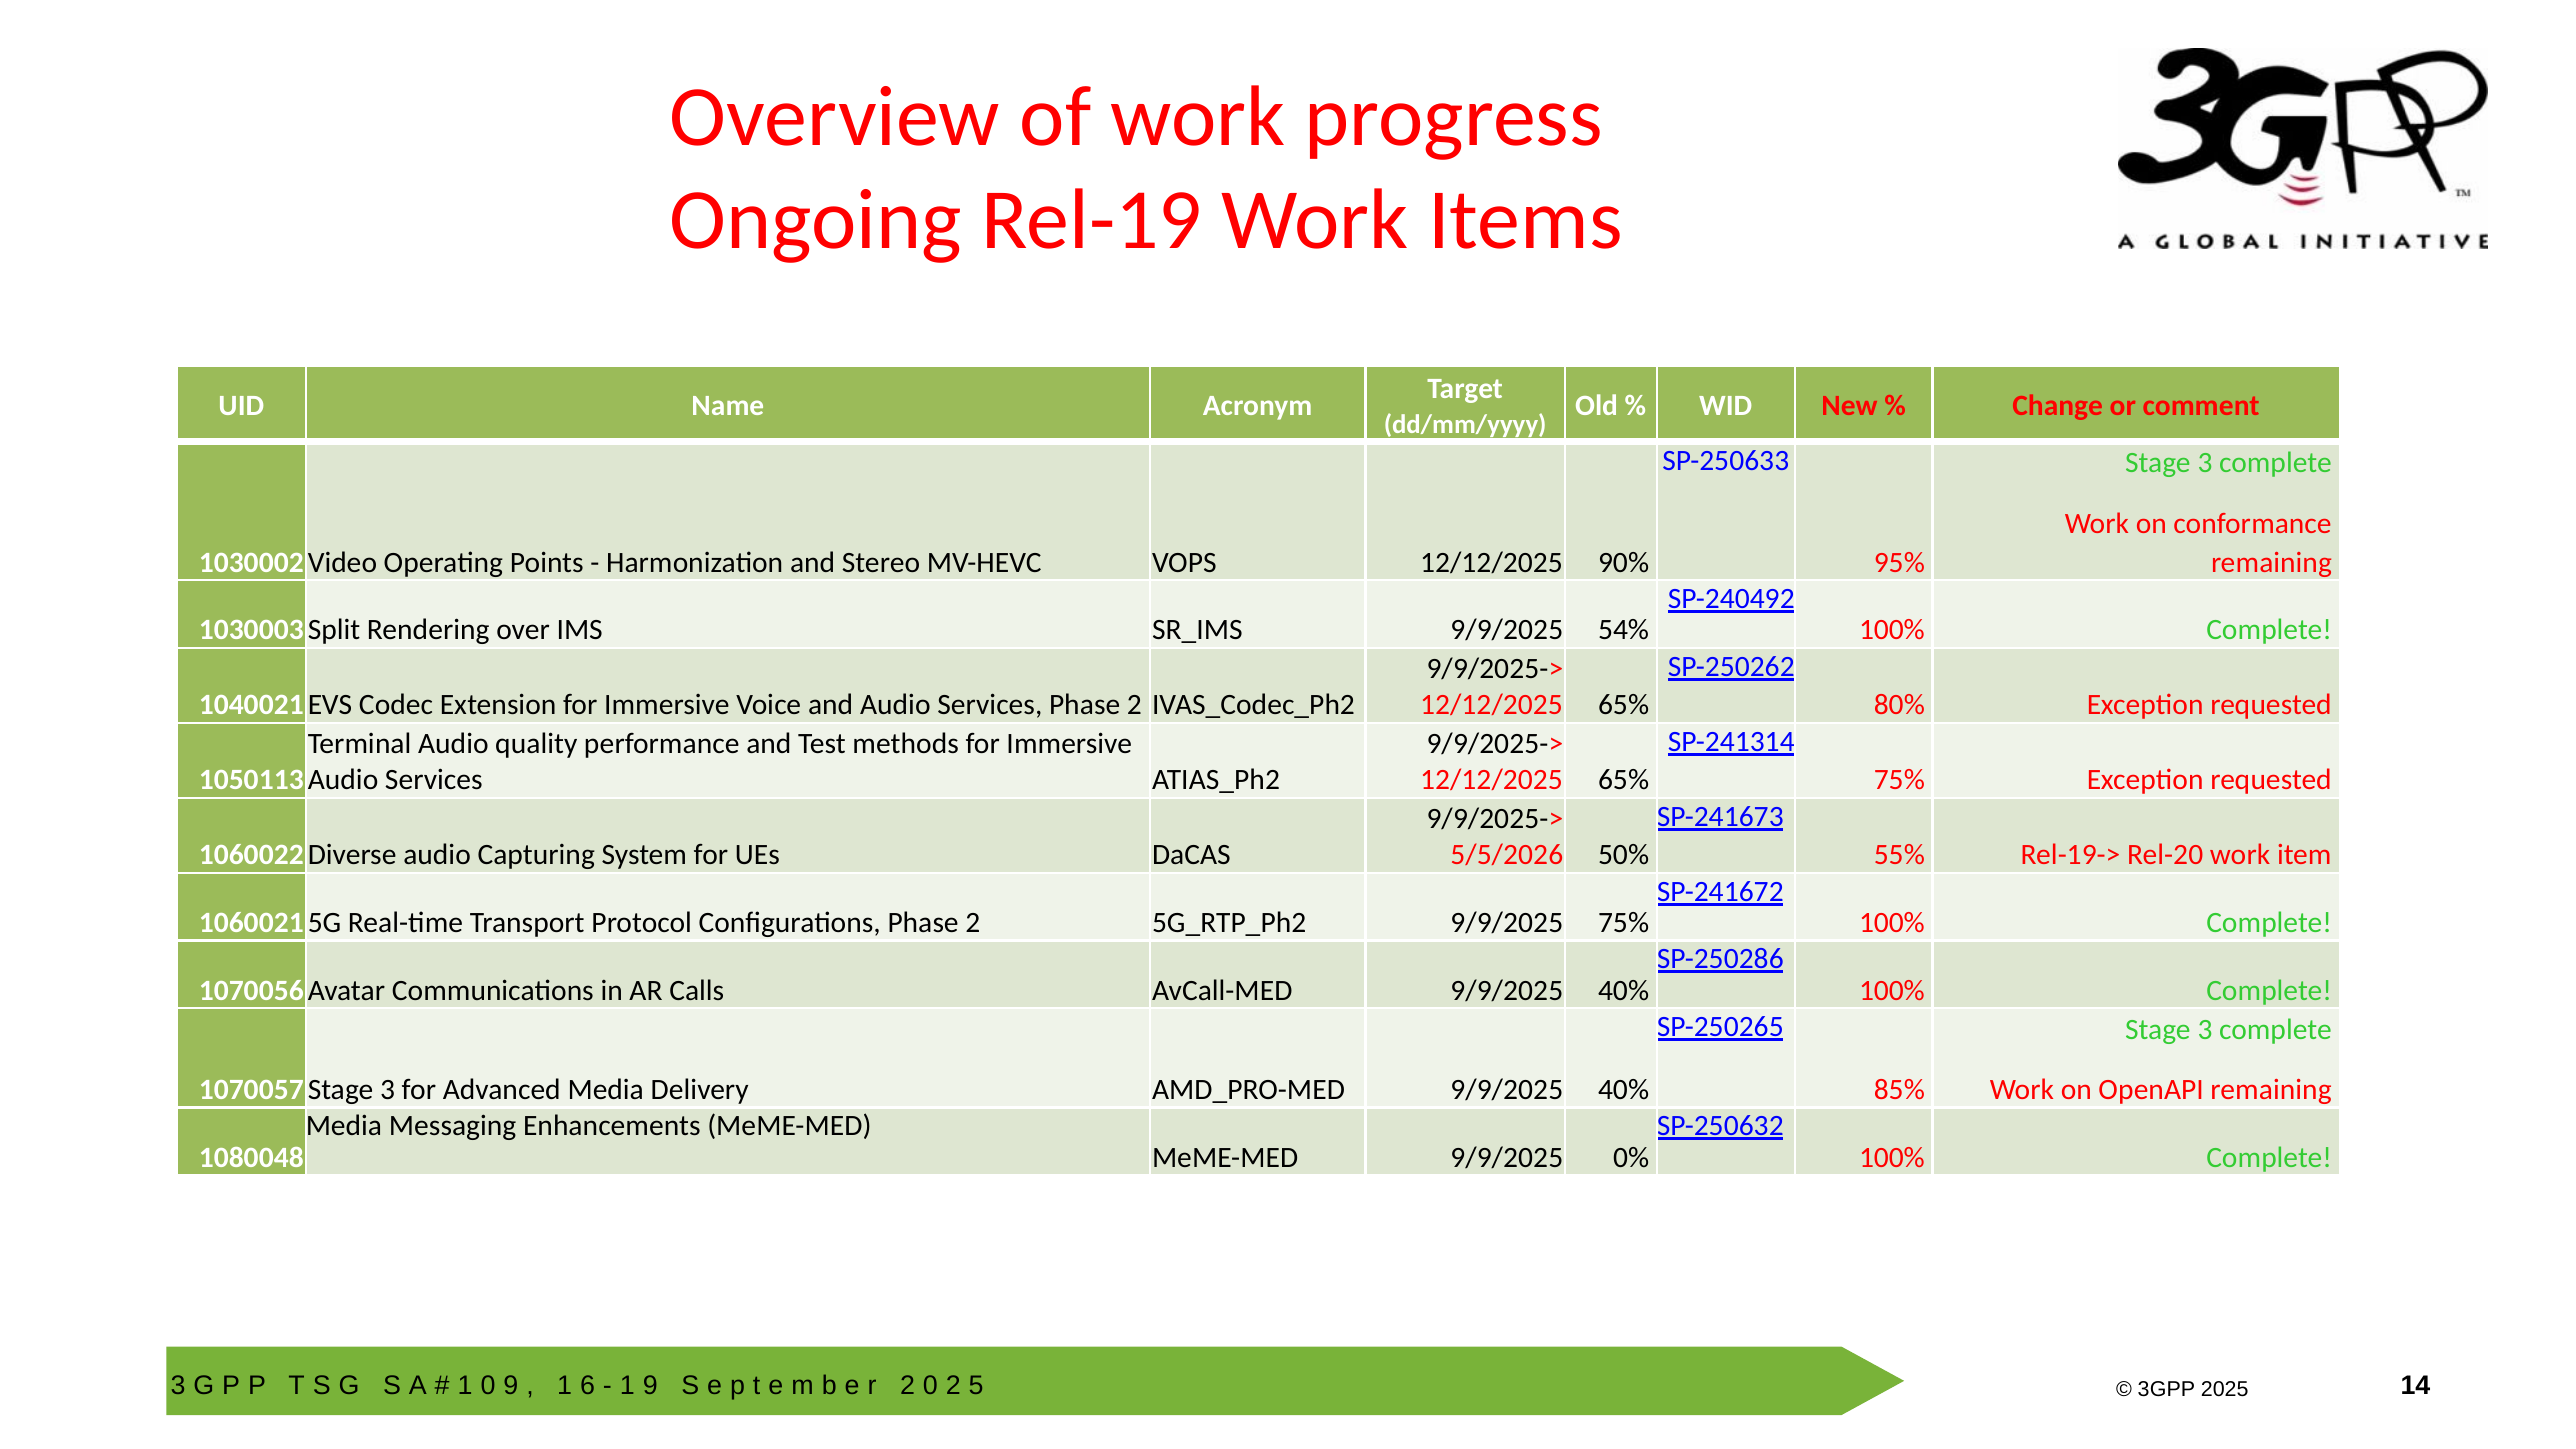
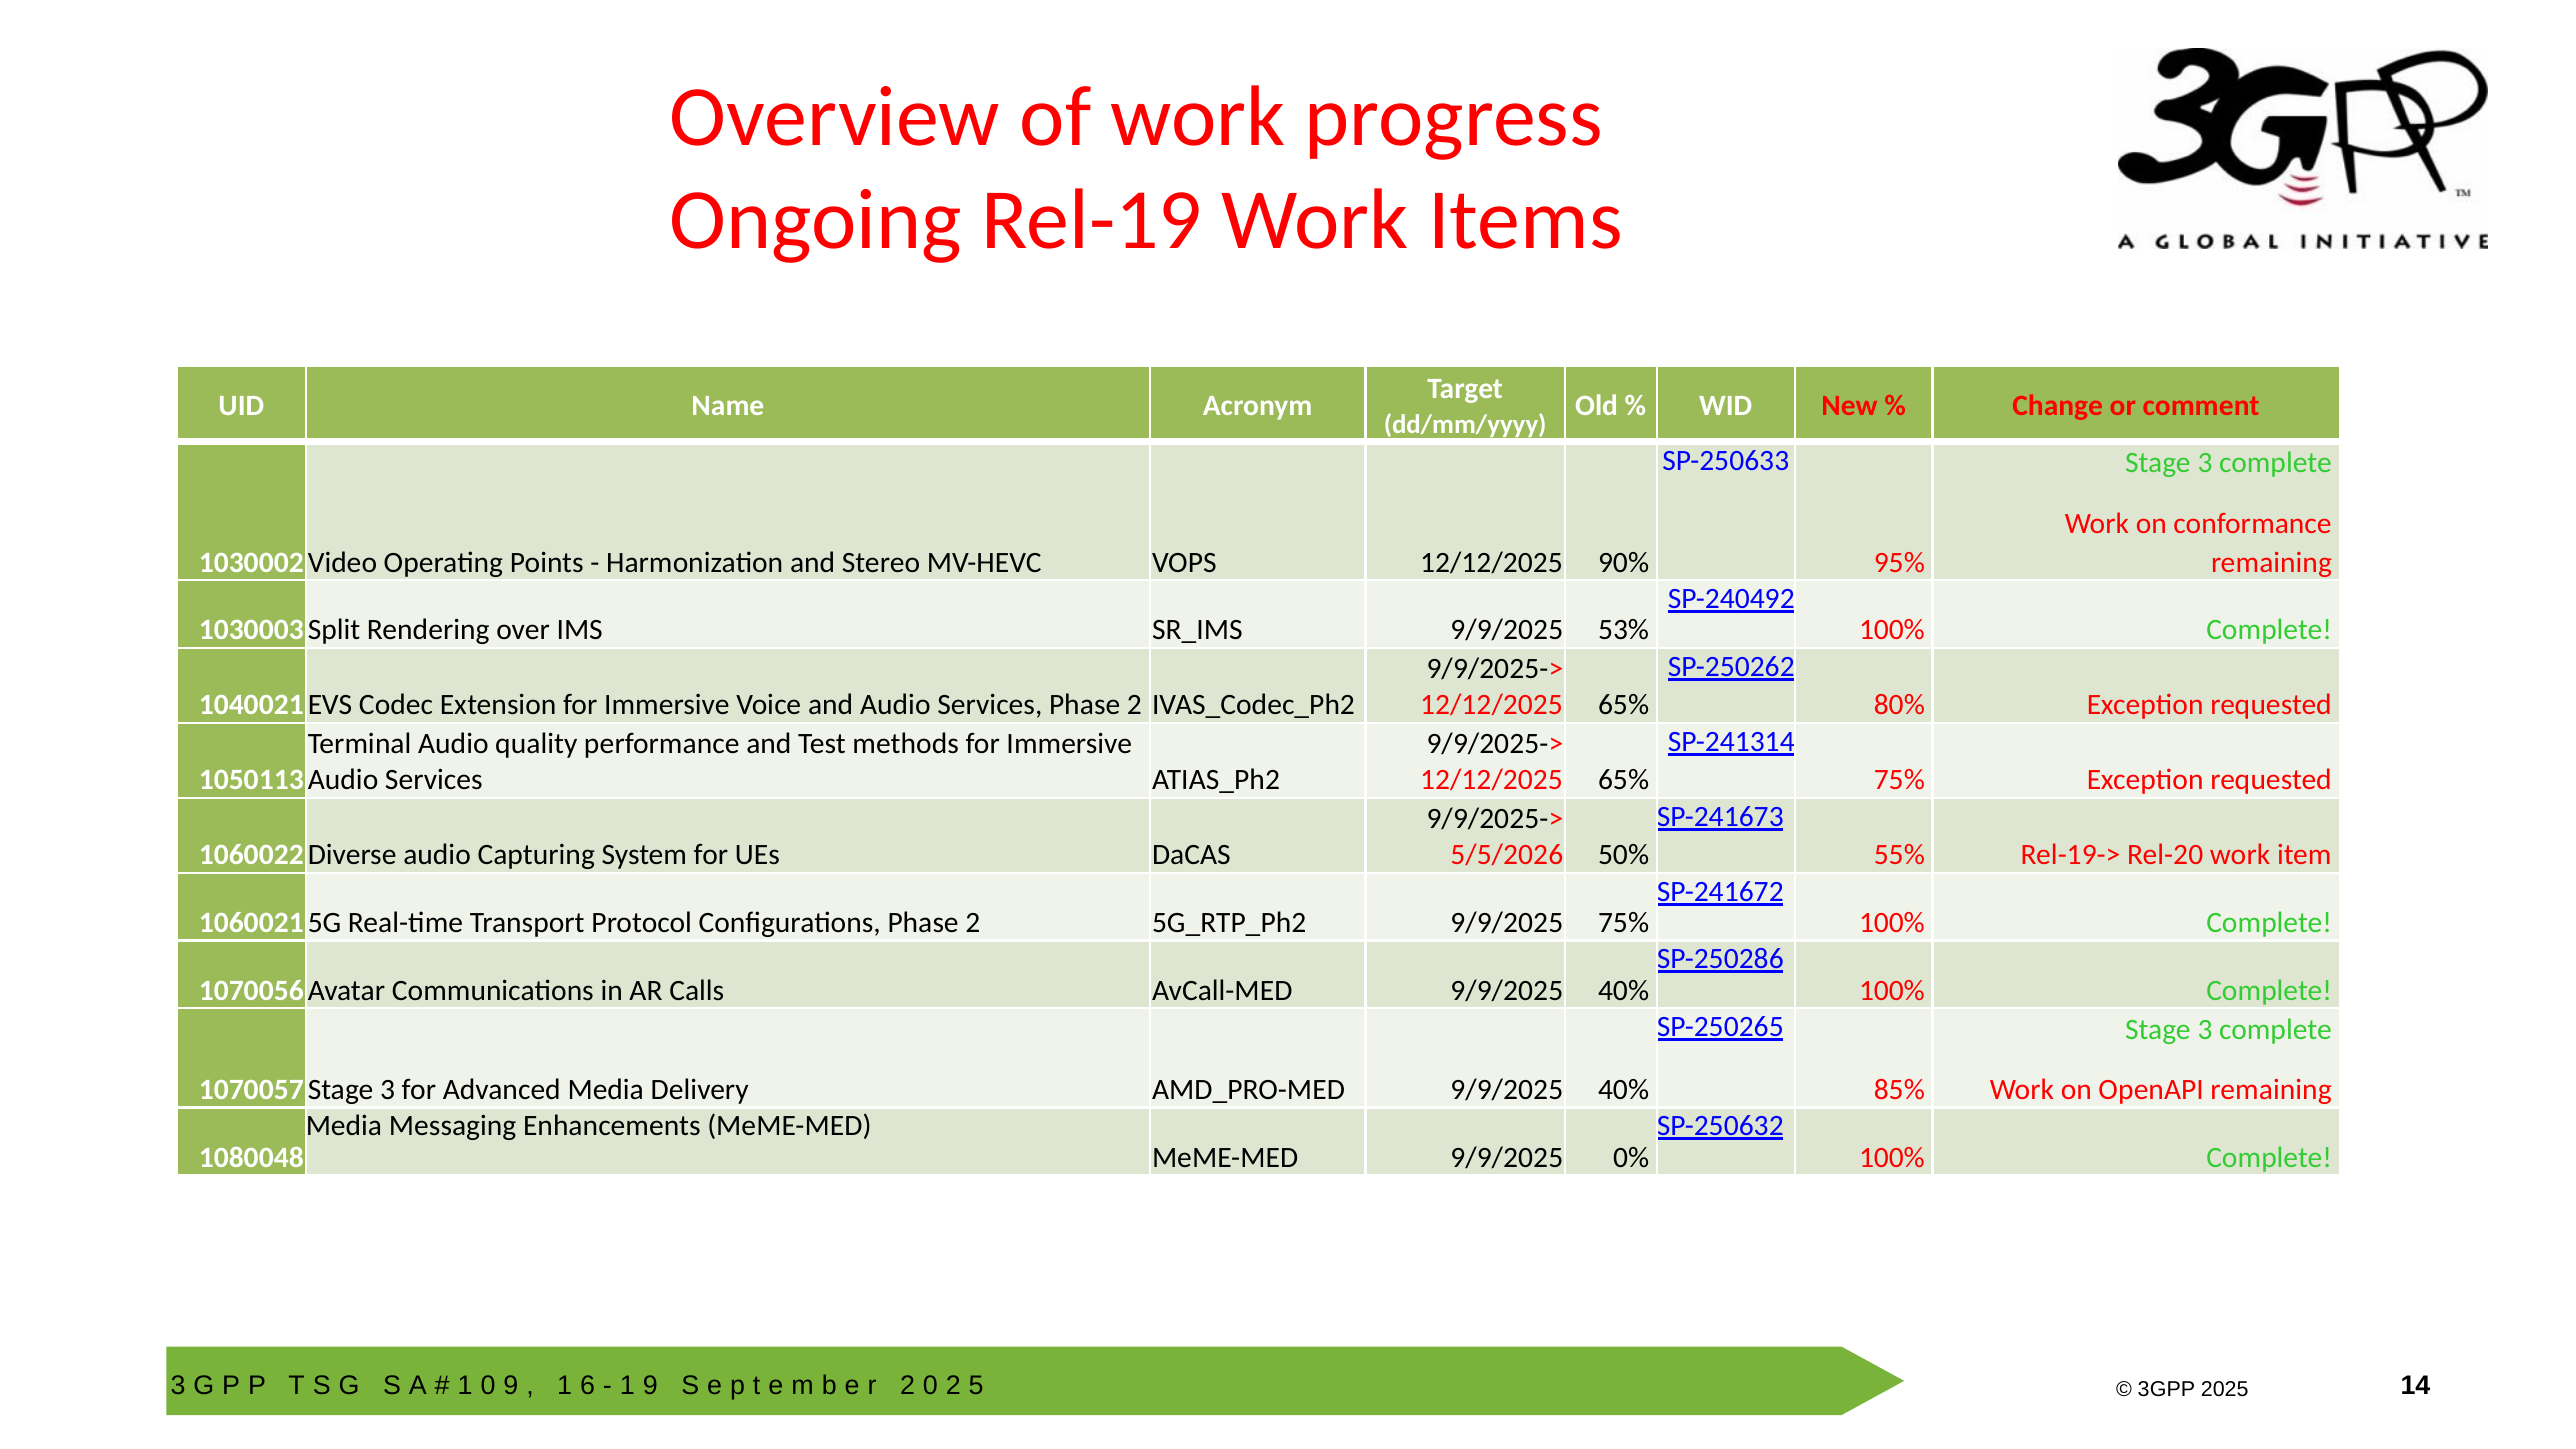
54%: 54% -> 53% (1624, 630)
